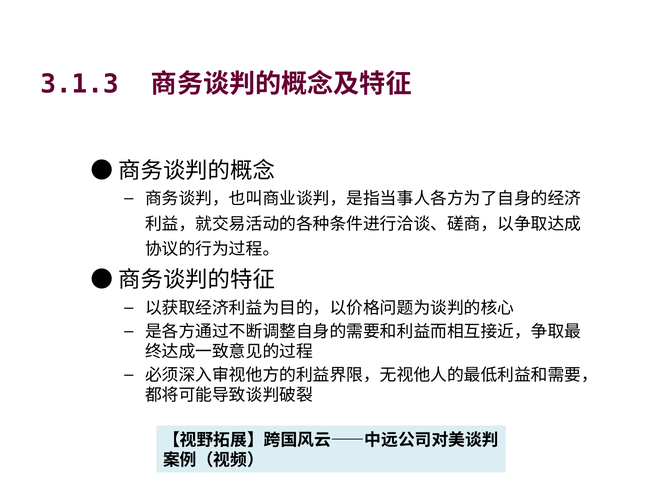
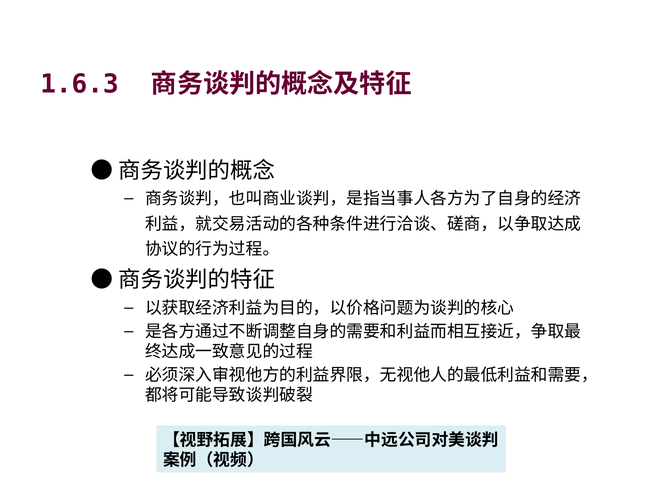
3.1.3: 3.1.3 -> 1.6.3 (79, 84)
